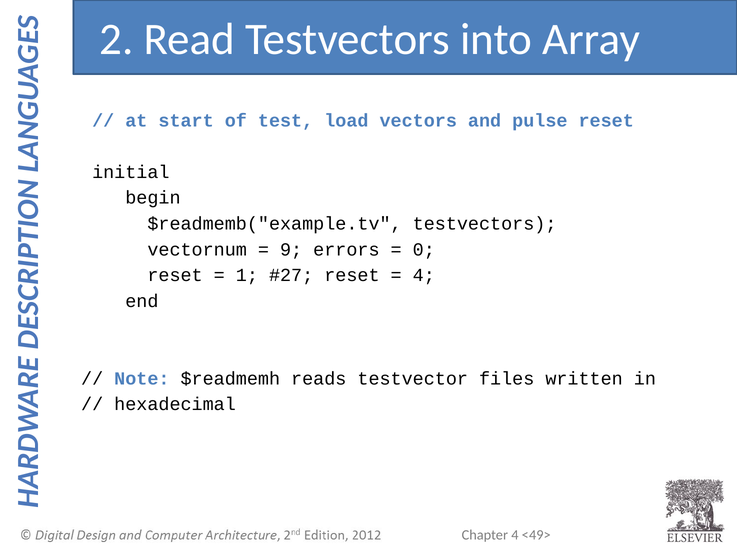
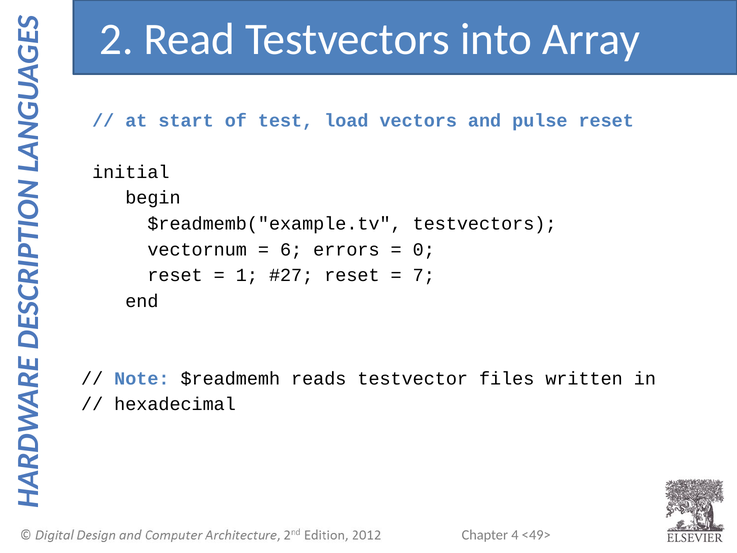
9: 9 -> 6 (291, 249)
4: 4 -> 7 (424, 275)
